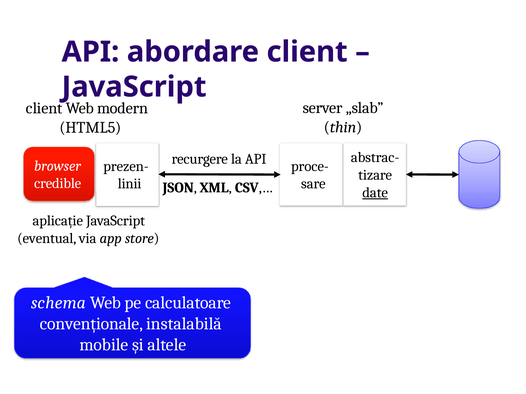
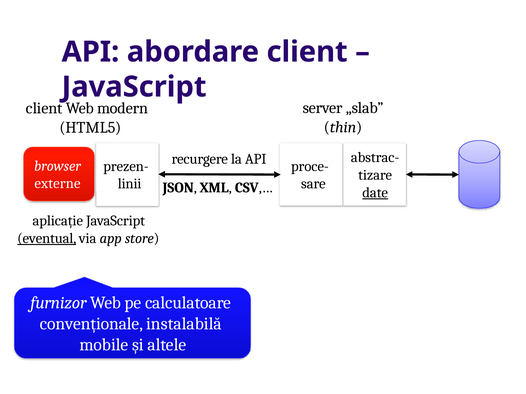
credible: credible -> externe (57, 184)
eventual underline: none -> present (47, 239)
schema: schema -> furnizor (59, 303)
